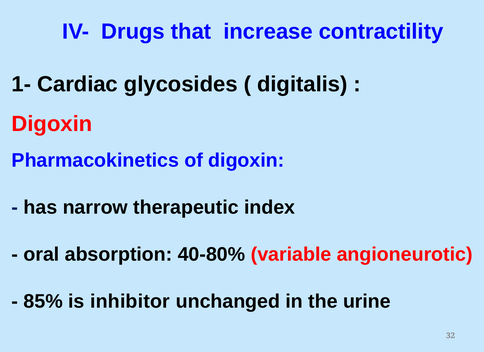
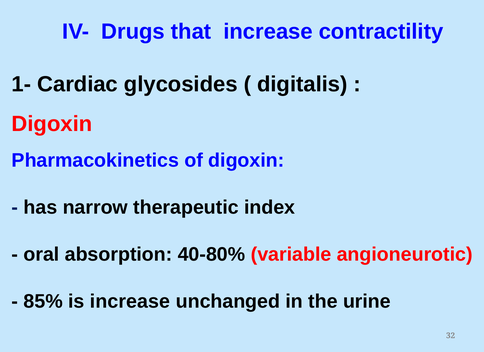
is inhibitor: inhibitor -> increase (130, 301)
